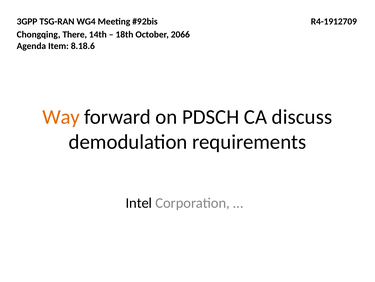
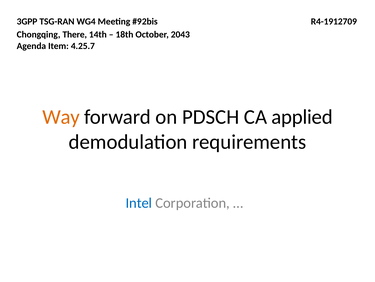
2066: 2066 -> 2043 (180, 35)
8.18.6: 8.18.6 -> 4.25.7 (83, 46)
discuss: discuss -> applied (302, 117)
Intel colour: black -> blue (139, 203)
